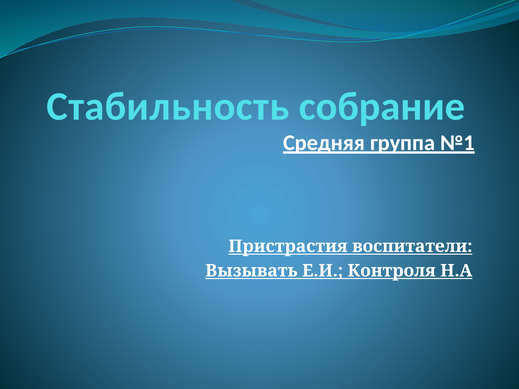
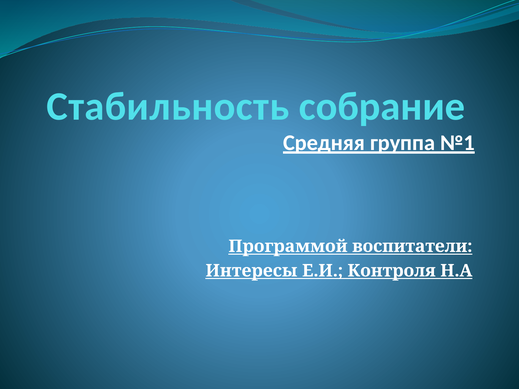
Пристрастия: Пристрастия -> Программой (288, 246)
Вызывать: Вызывать -> Интересы (251, 271)
